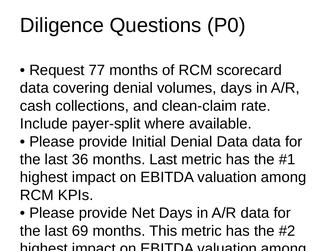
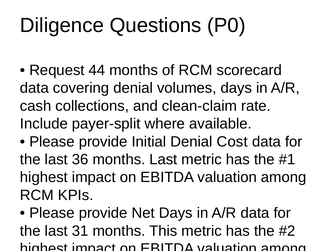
77: 77 -> 44 (97, 70)
Denial Data: Data -> Cost (232, 141)
69: 69 -> 31 (80, 230)
